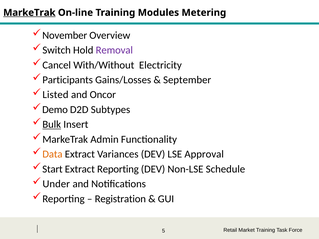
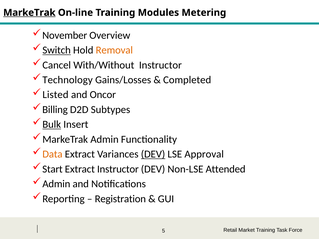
Switch underline: none -> present (57, 50)
Removal colour: purple -> orange (114, 50)
With/Without Electricity: Electricity -> Instructor (160, 65)
Participants: Participants -> Technology (68, 80)
September: September -> Completed (187, 80)
Demo: Demo -> Billing (55, 110)
DEV underline: none -> present (153, 154)
Extract Reporting: Reporting -> Instructor (118, 169)
Schedule: Schedule -> Attended (226, 169)
Under: Under -> Admin (56, 184)
